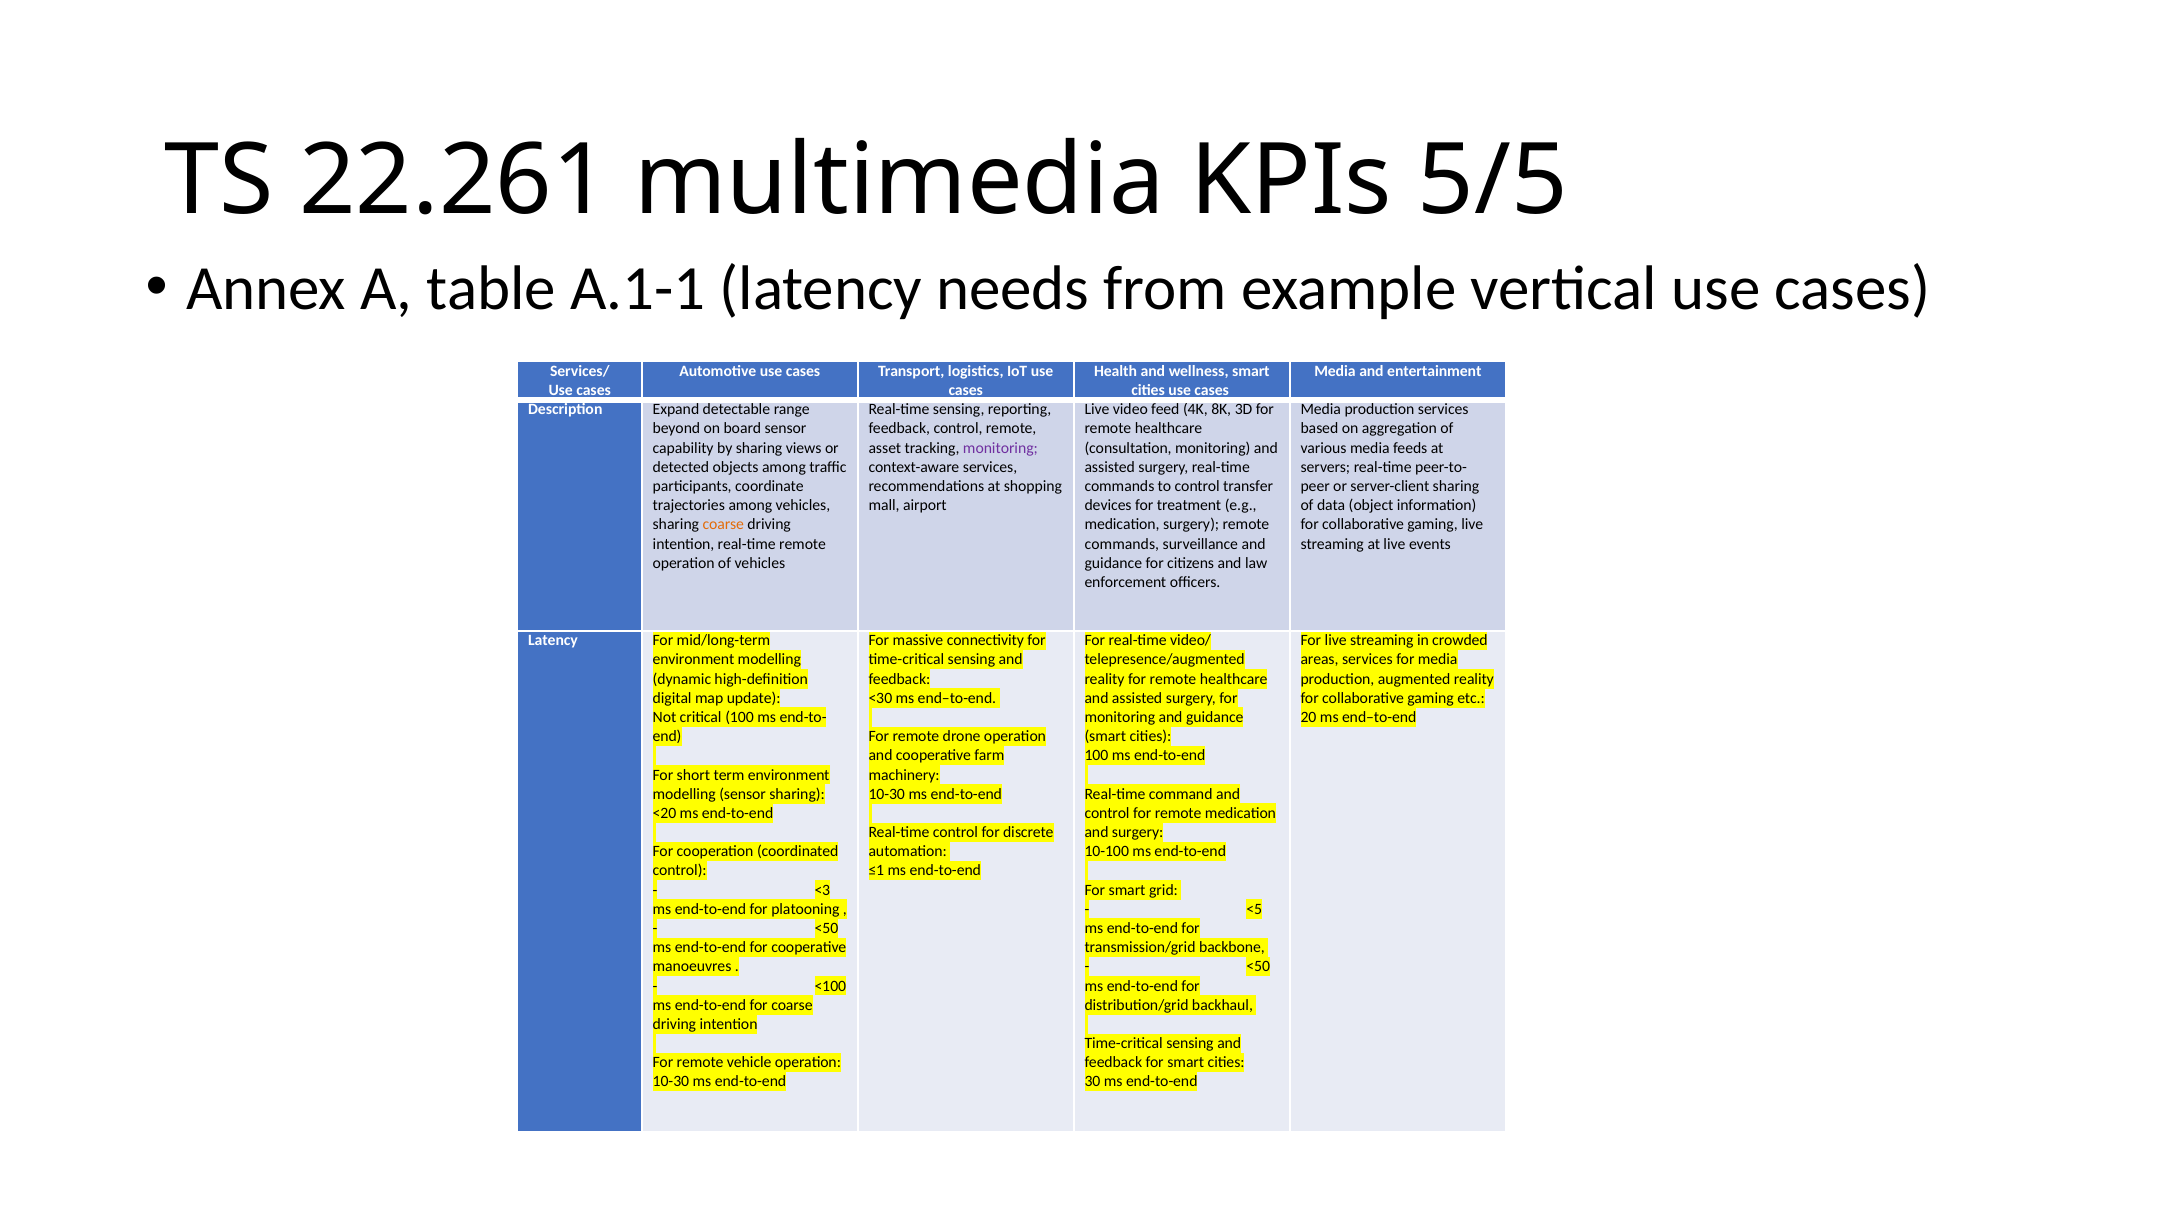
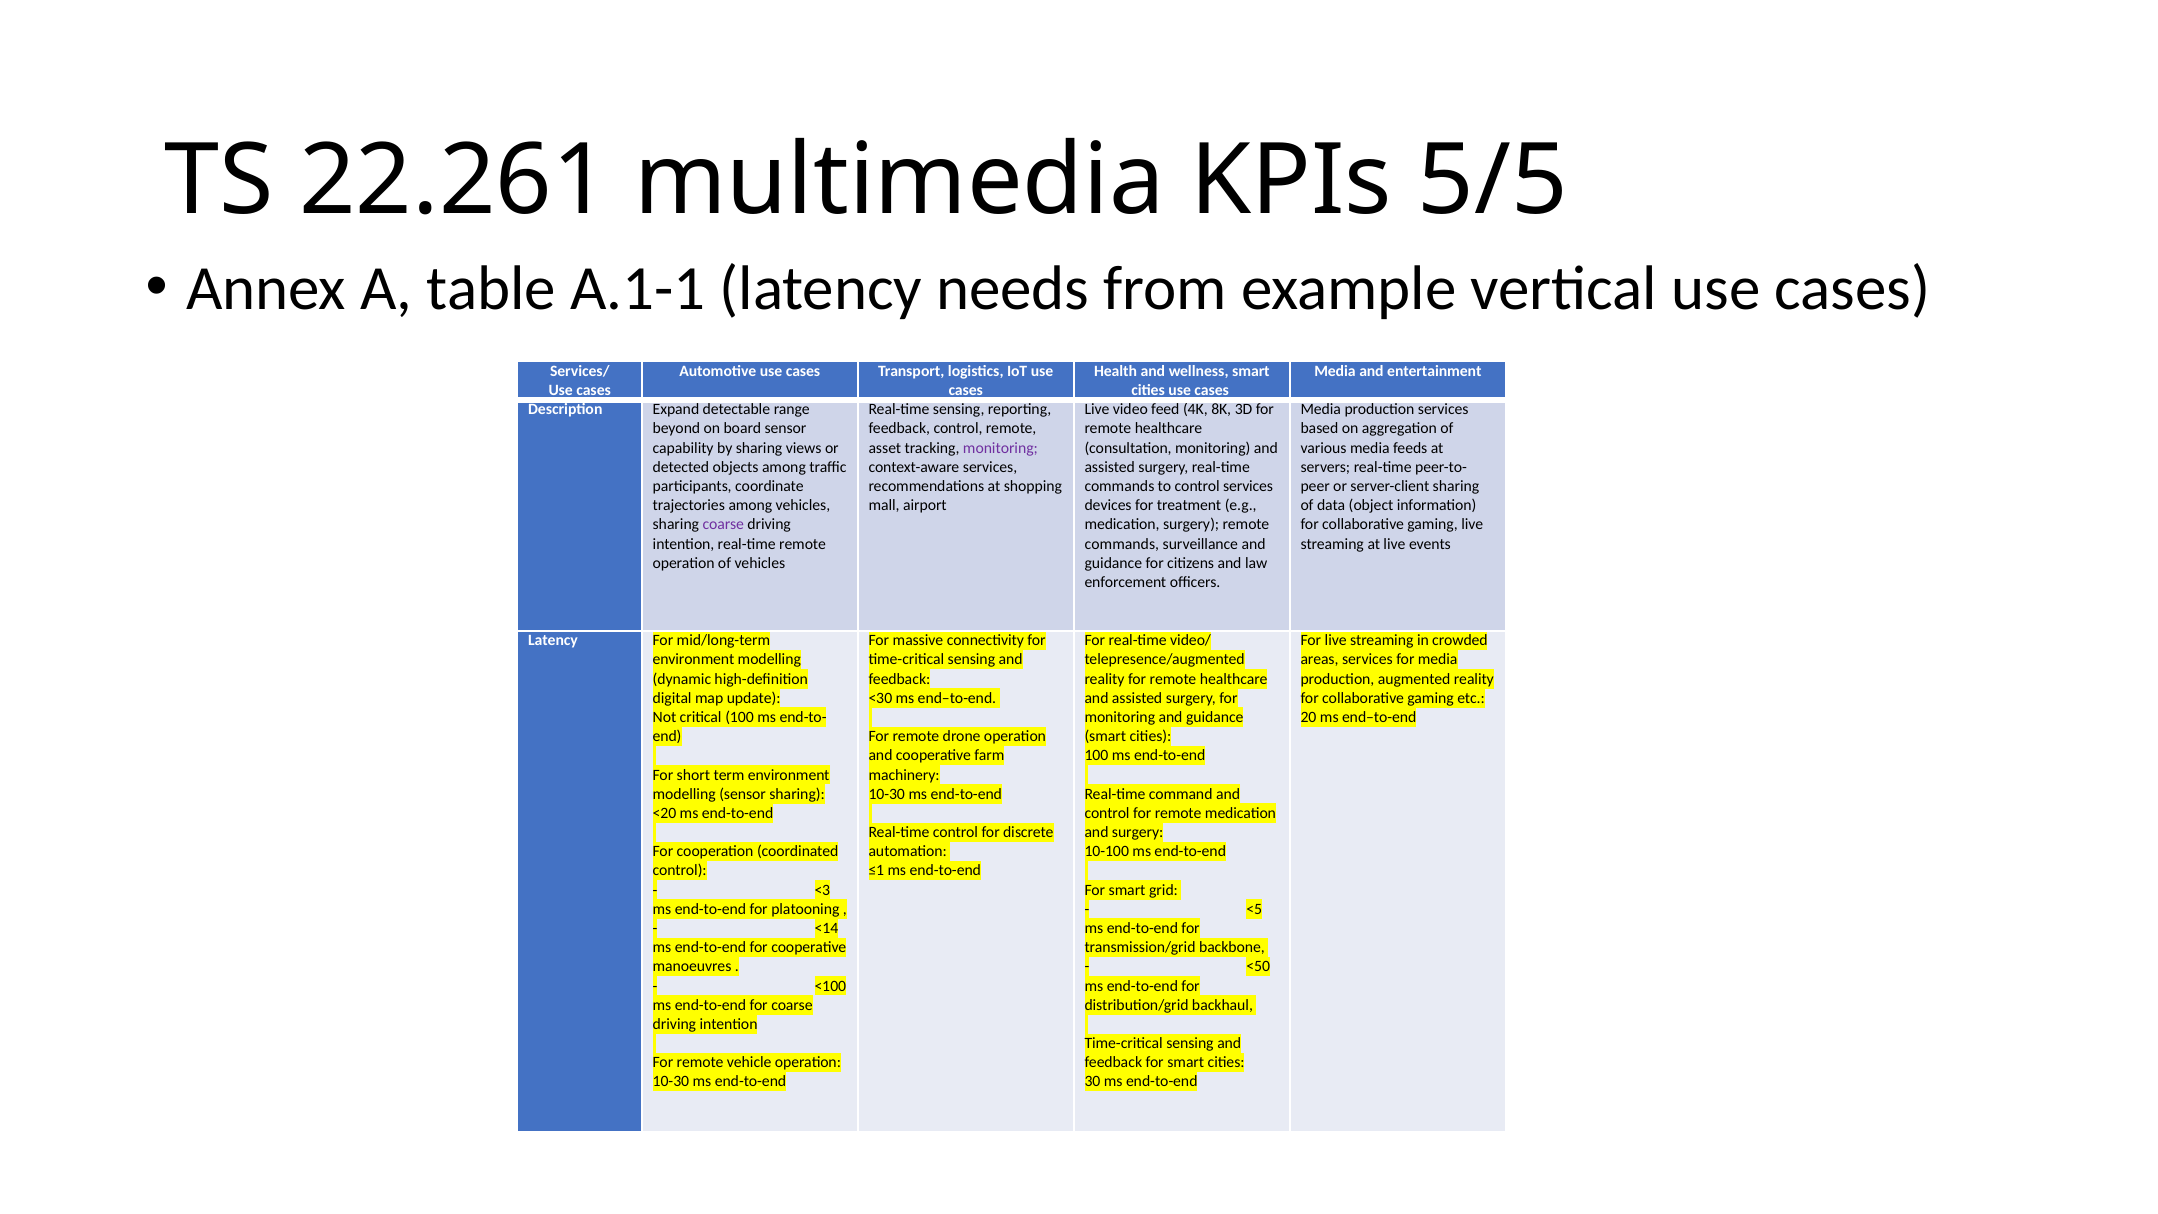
control transfer: transfer -> services (1248, 486)
coarse colour: orange -> purple (723, 525)
<50: <50 -> <14 (826, 928)
